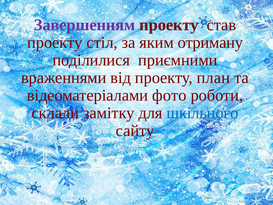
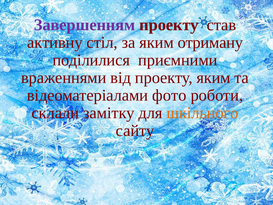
проекту: проекту -> активну (55, 42)
проекту план: план -> яким (214, 78)
шкільного colour: blue -> orange (202, 113)
